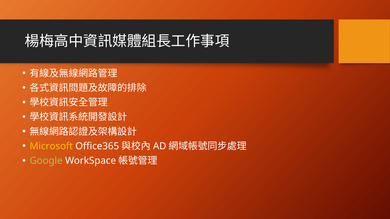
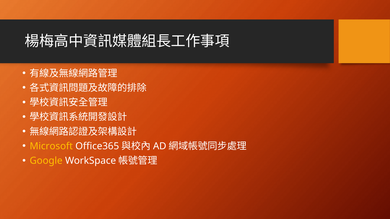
Google colour: light green -> yellow (46, 161)
